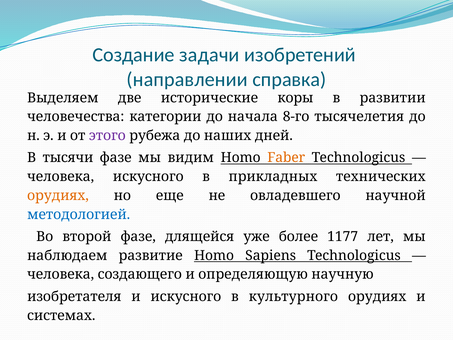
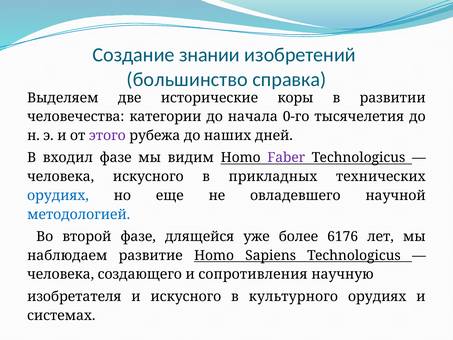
задачи: задачи -> знании (210, 55)
направлении: направлении -> большинство (187, 79)
8-го: 8-го -> 0-го (296, 117)
тысячи: тысячи -> входил (68, 158)
Faber colour: orange -> purple (286, 158)
орудиях colour: orange -> blue (58, 195)
1177: 1177 -> 6176 (343, 236)
определяющую: определяющую -> сопротивления (253, 274)
